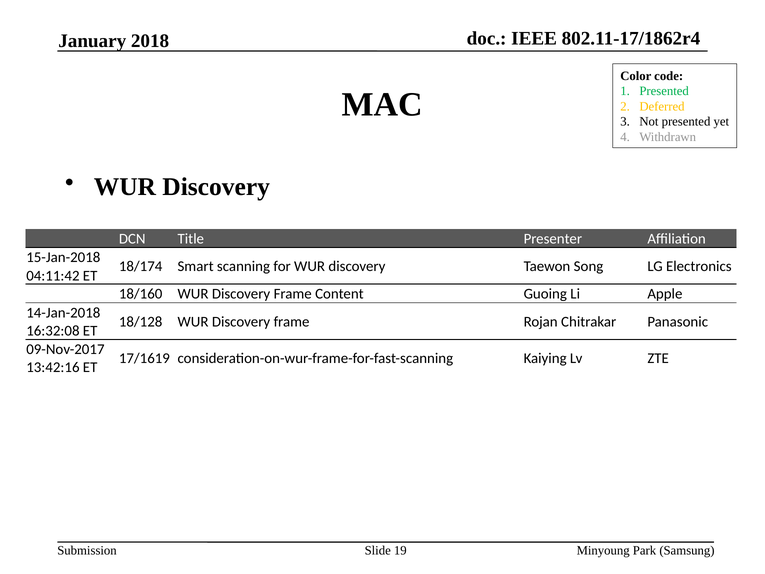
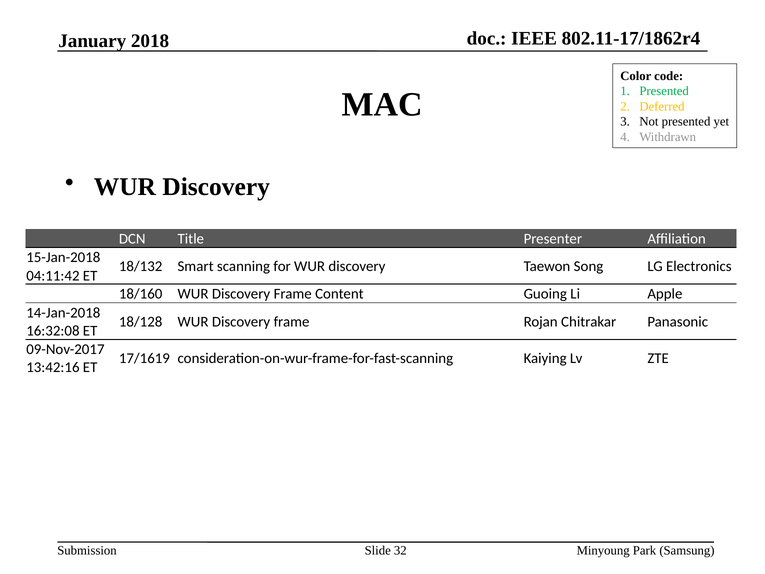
18/174: 18/174 -> 18/132 (141, 266)
19: 19 -> 32 (400, 550)
